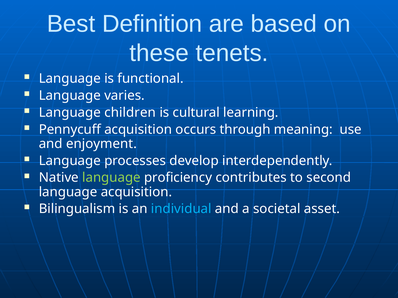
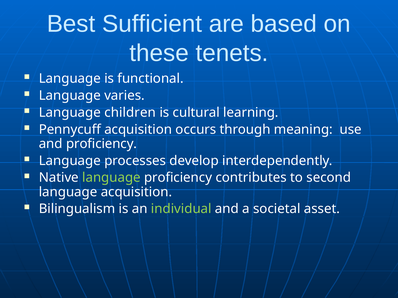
Definition: Definition -> Sufficient (152, 24)
and enjoyment: enjoyment -> proficiency (102, 144)
individual colour: light blue -> light green (181, 209)
